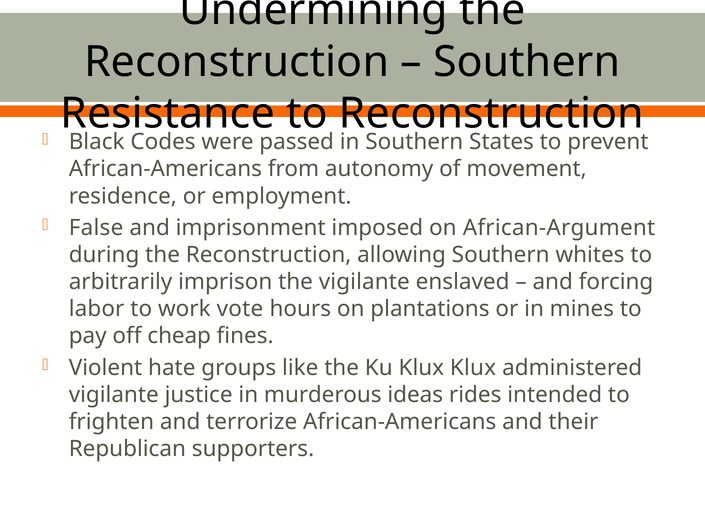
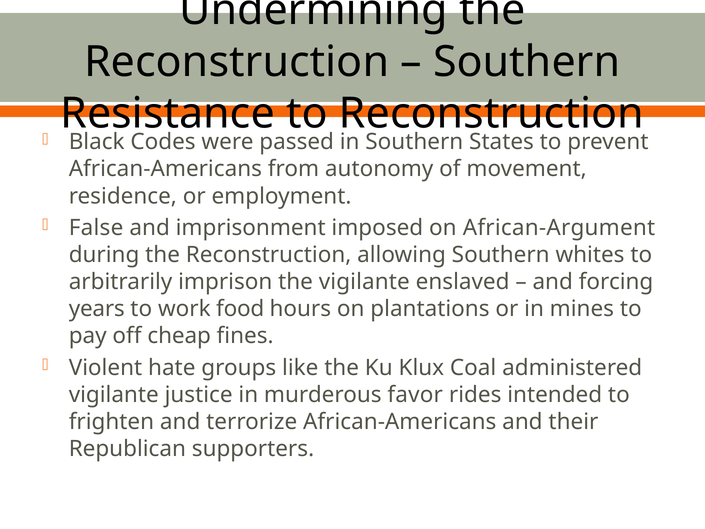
labor: labor -> years (97, 309)
vote: vote -> food (240, 309)
Klux Klux: Klux -> Coal (473, 367)
ideas: ideas -> favor (415, 394)
